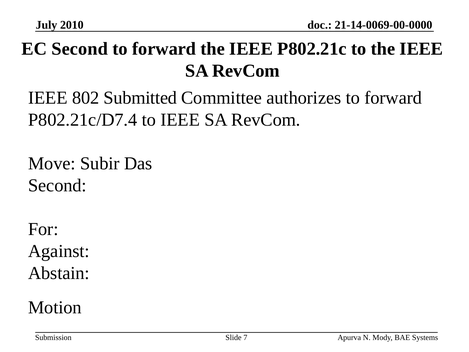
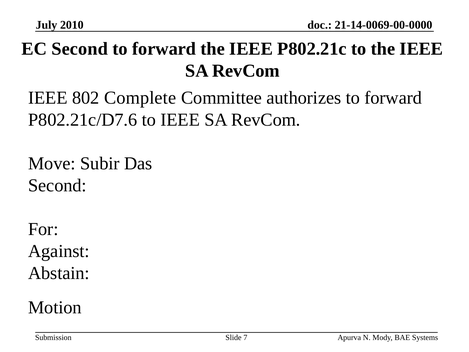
Submitted: Submitted -> Complete (140, 98)
P802.21c/D7.4: P802.21c/D7.4 -> P802.21c/D7.6 (83, 120)
